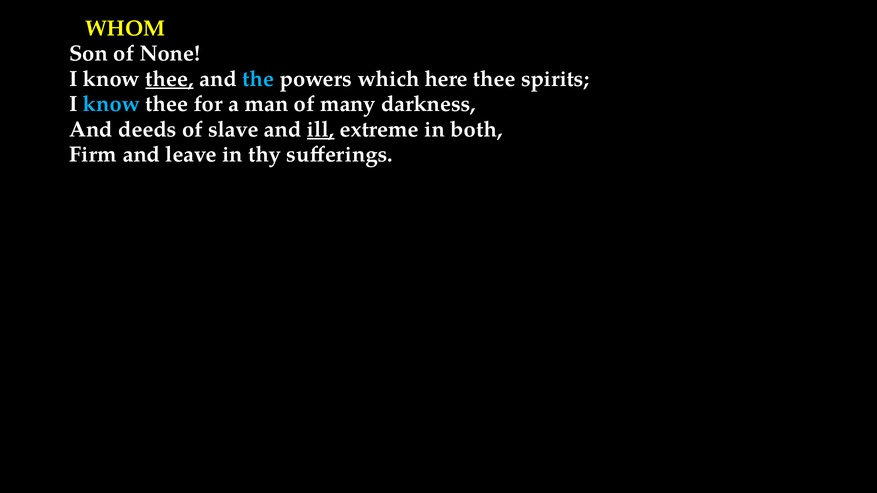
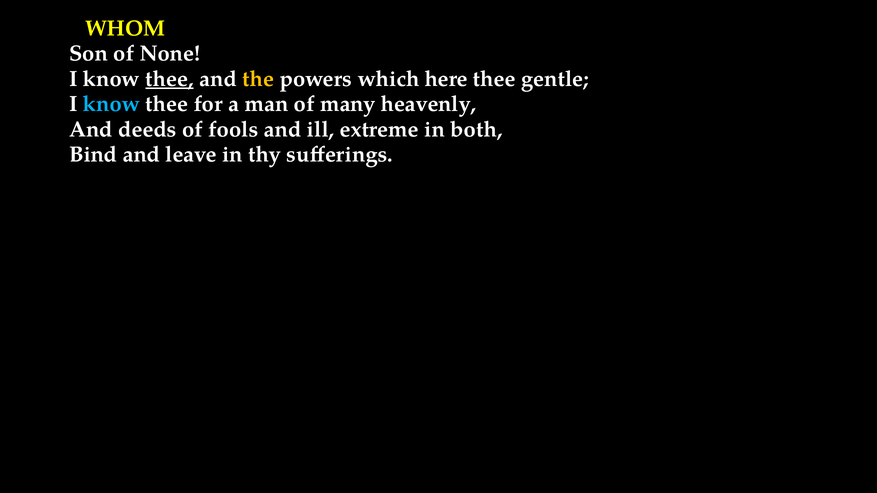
the colour: light blue -> yellow (258, 79)
spirits: spirits -> gentle (555, 79)
darkness: darkness -> heavenly (428, 104)
slave: slave -> fools (233, 129)
ill underline: present -> none (321, 129)
Firm: Firm -> Bind (93, 155)
